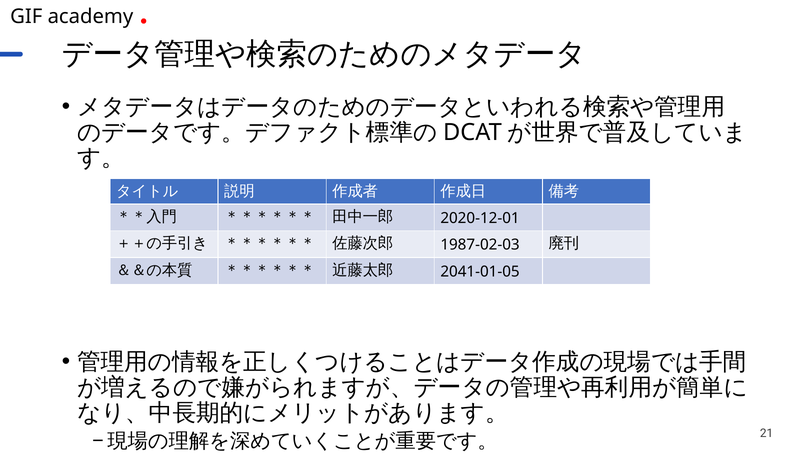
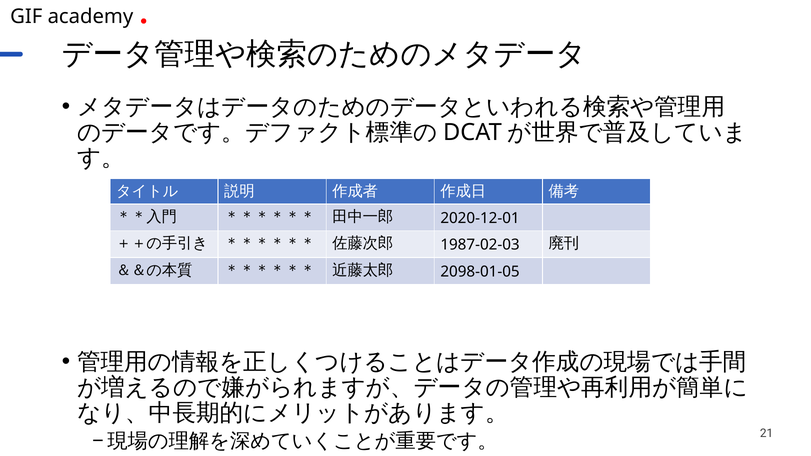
2041-01-05: 2041-01-05 -> 2098-01-05 (480, 272)
